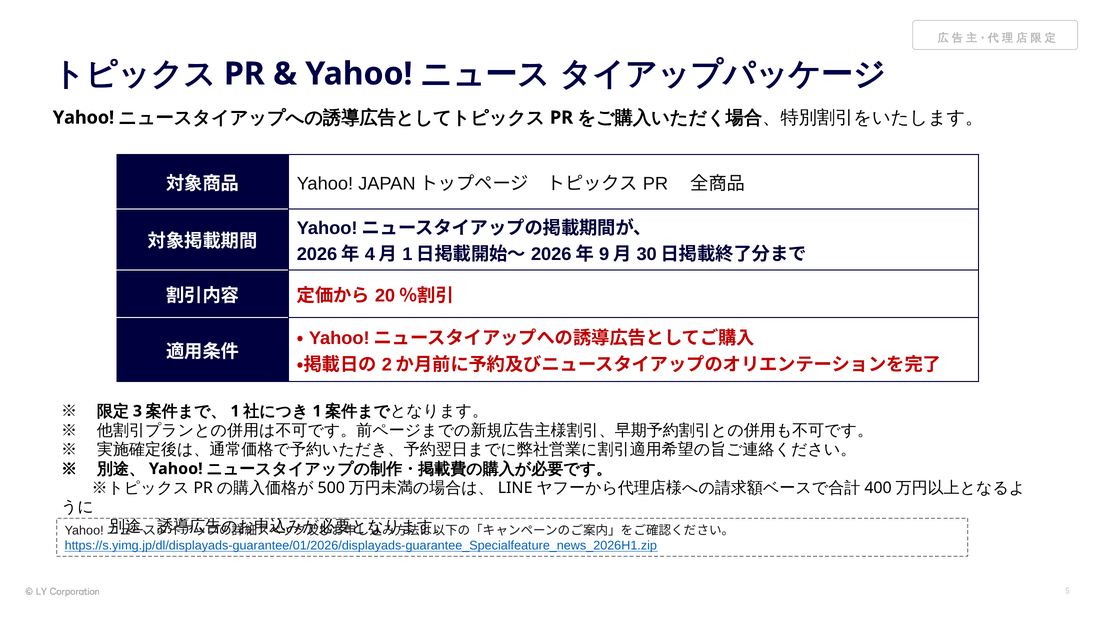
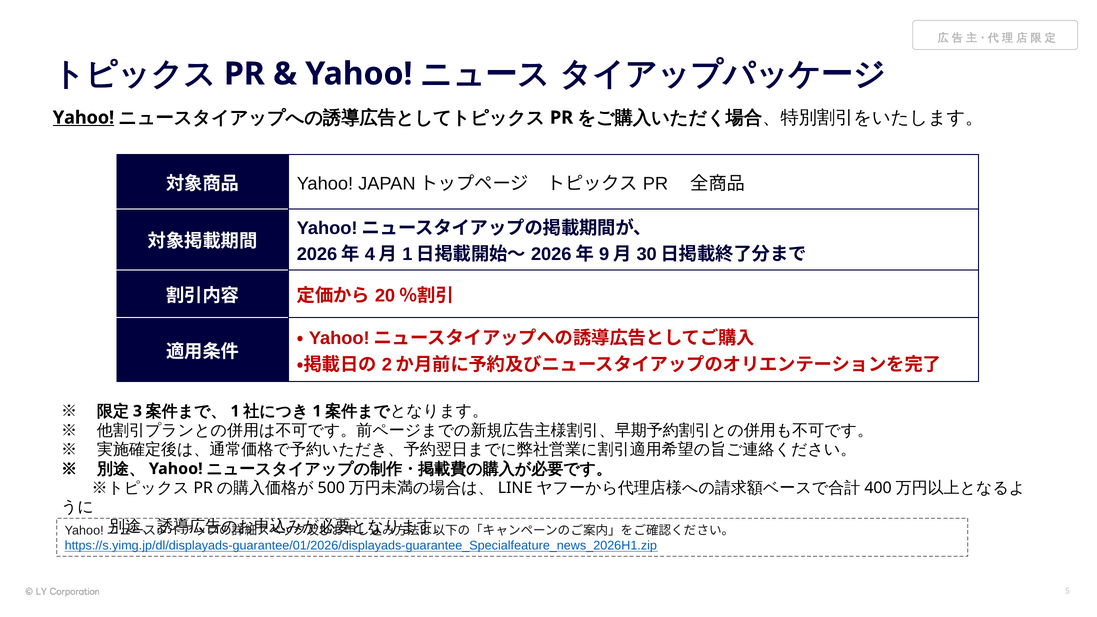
Yahoo underline: none -> present (83, 118)
